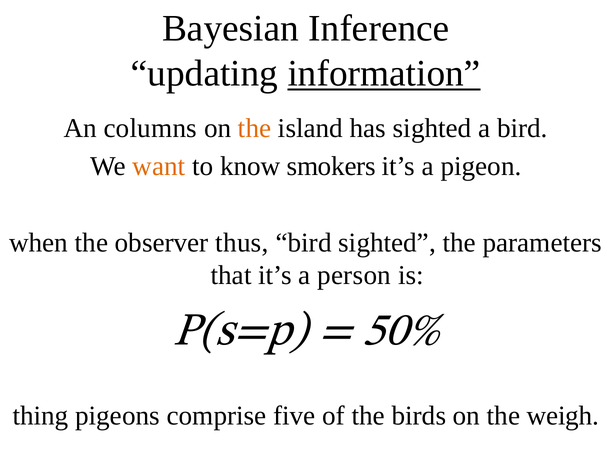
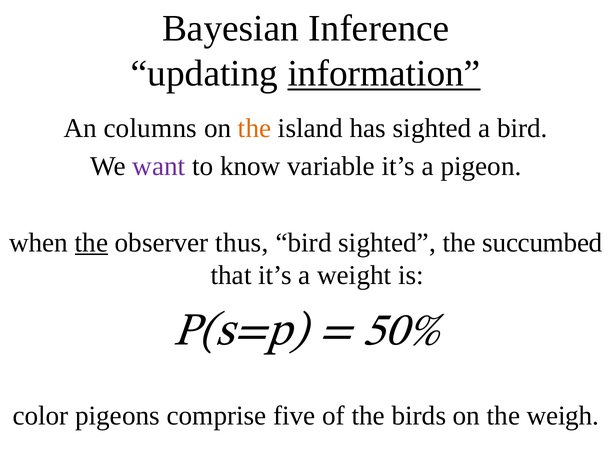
want colour: orange -> purple (159, 166)
smokers: smokers -> variable (331, 166)
the underline: none -> present (91, 243)
parameters: parameters -> succumbed (542, 243)
person: person -> weight (354, 275)
thing: thing -> color (40, 416)
